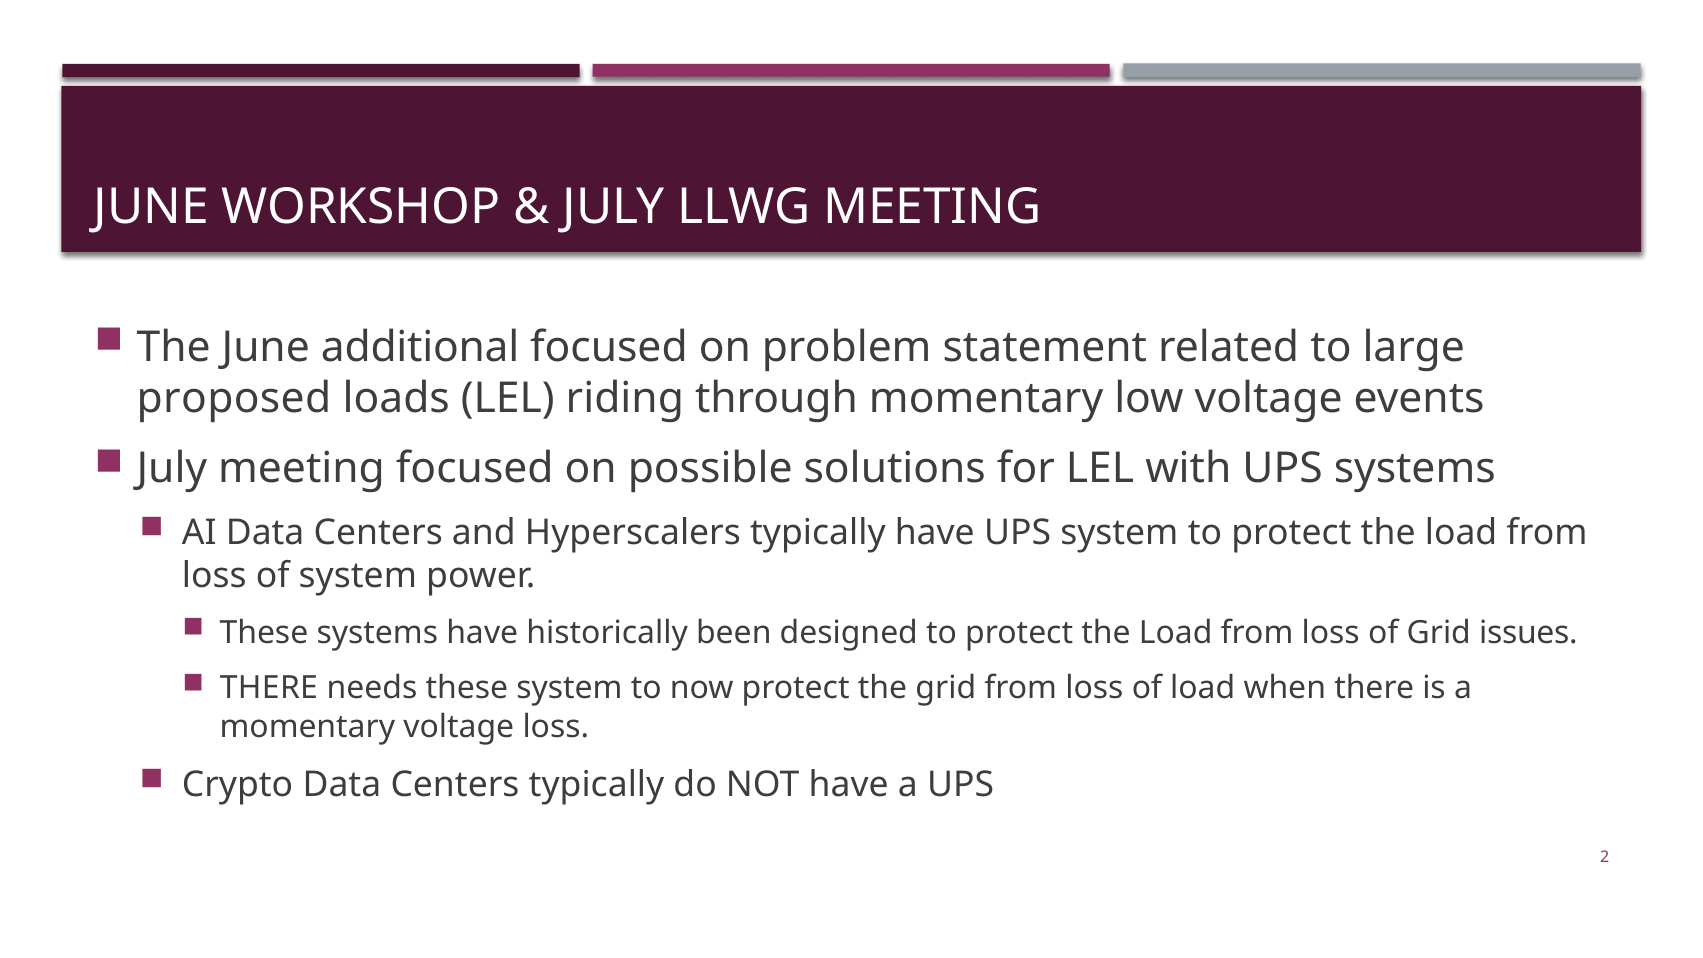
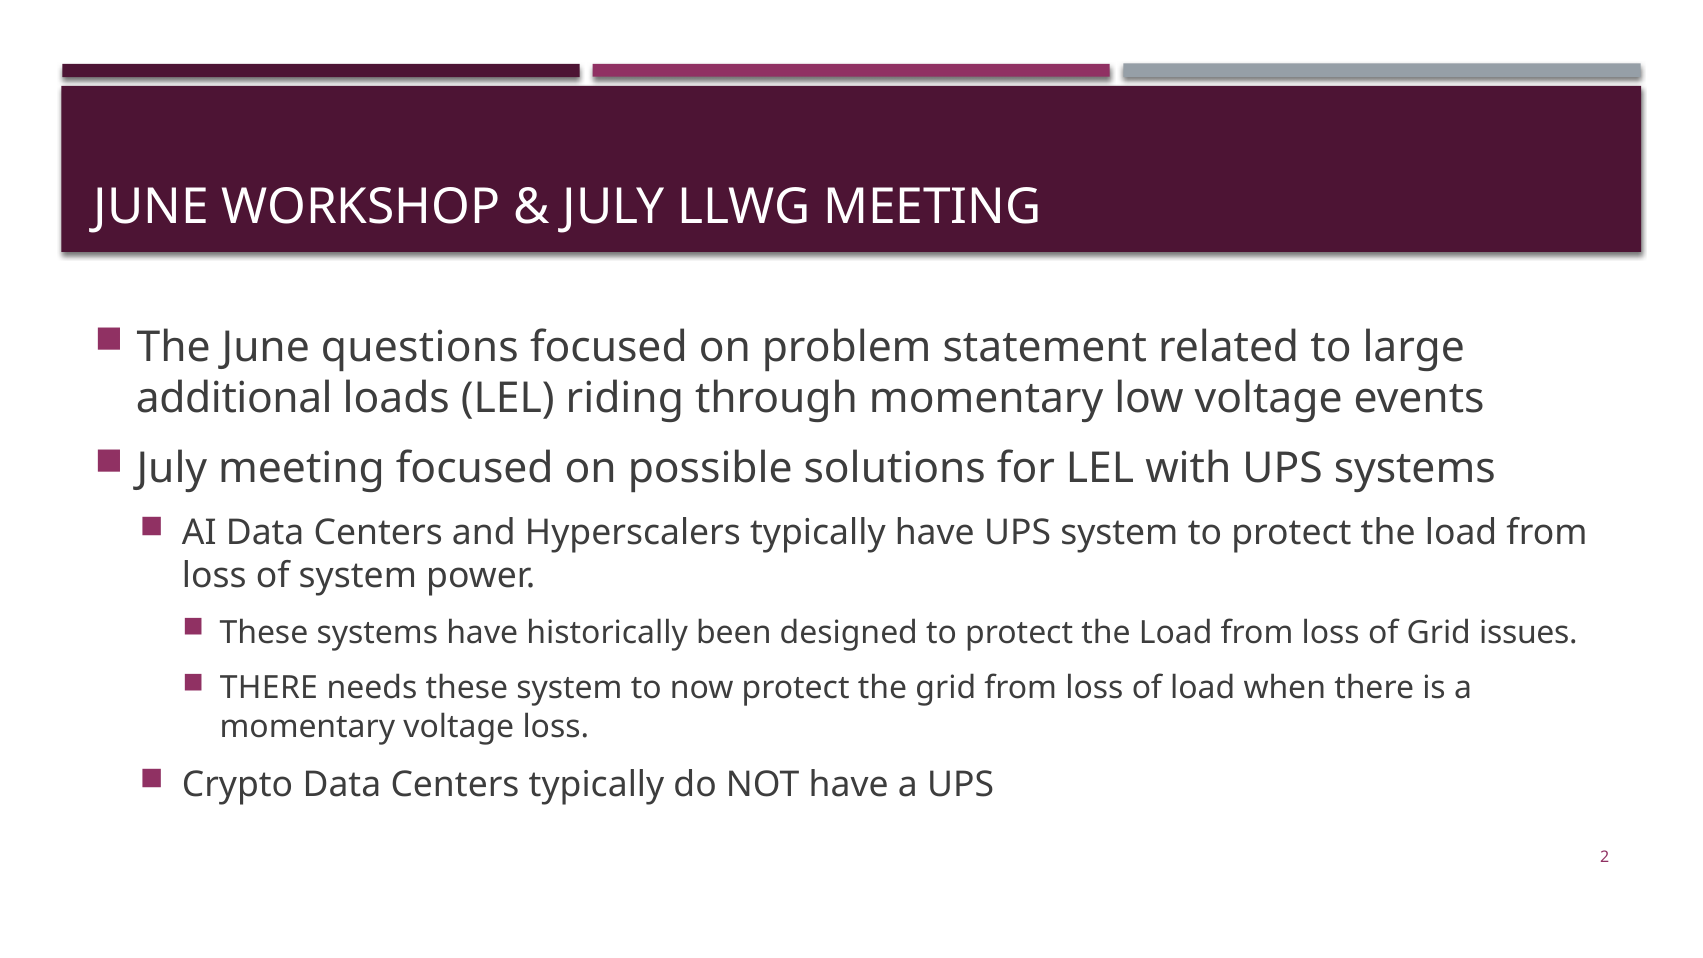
additional: additional -> questions (420, 348)
proposed: proposed -> additional (234, 399)
